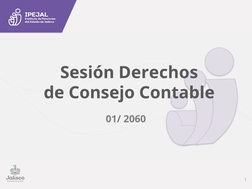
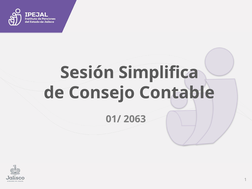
Derechos: Derechos -> Simplifica (159, 73)
2060: 2060 -> 2063 (135, 119)
